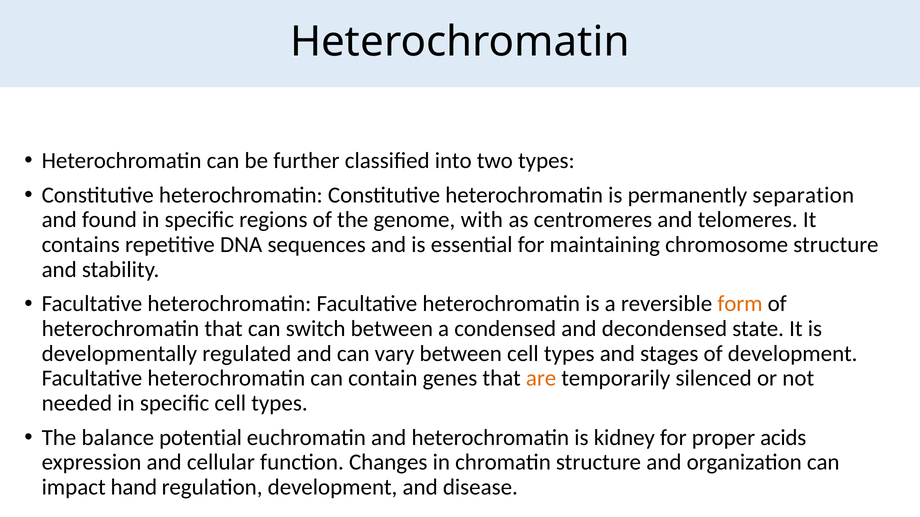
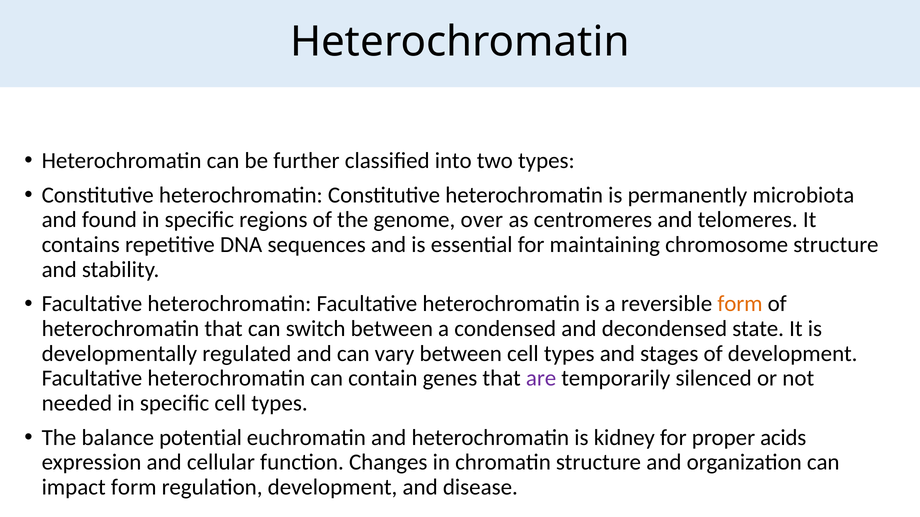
separation: separation -> microbiota (803, 195)
with: with -> over (482, 220)
are colour: orange -> purple (541, 379)
impact hand: hand -> form (134, 488)
